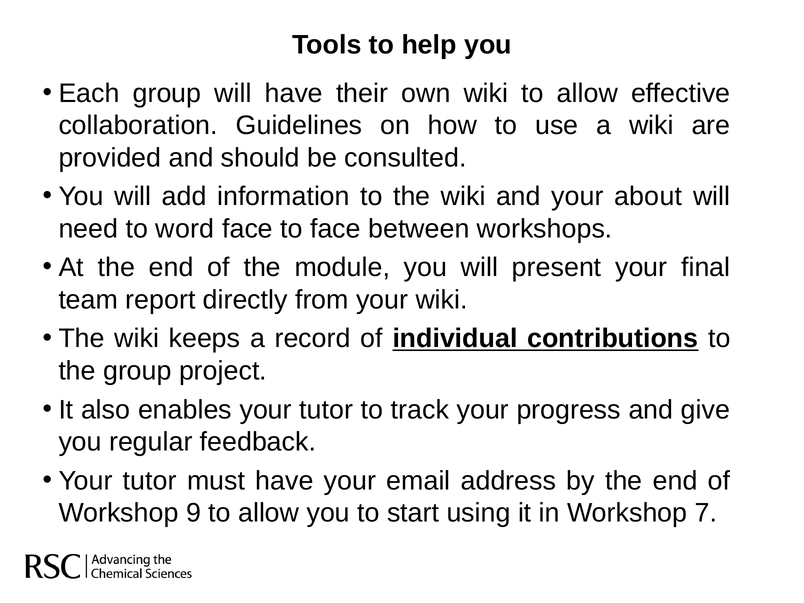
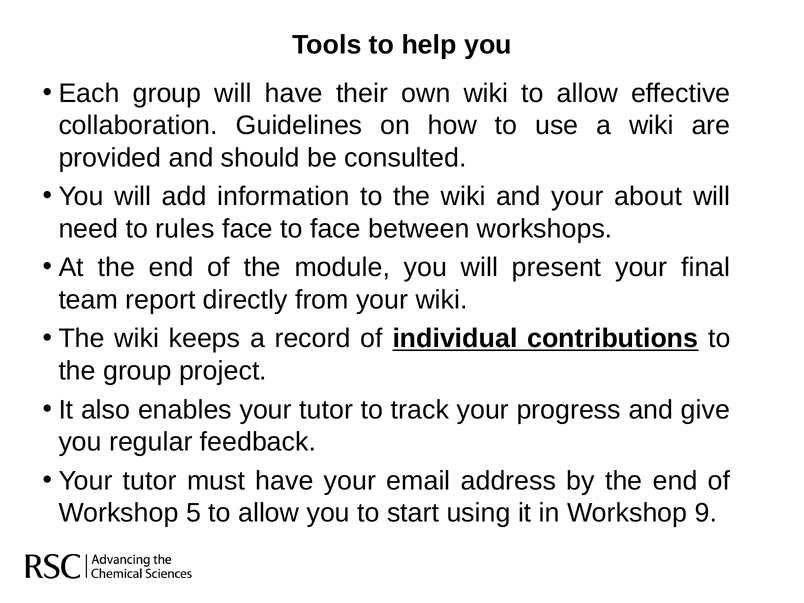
word: word -> rules (185, 229)
9: 9 -> 5 (194, 513)
7: 7 -> 9 (706, 513)
